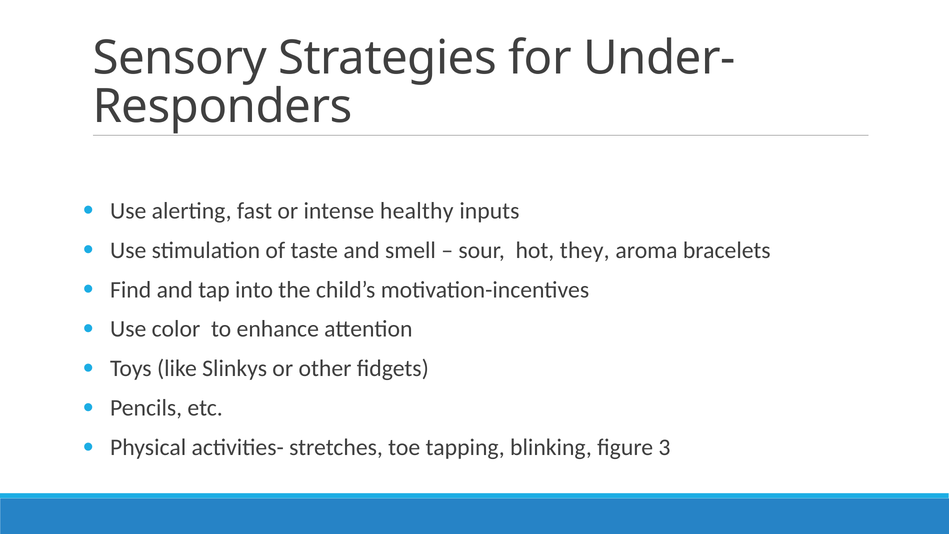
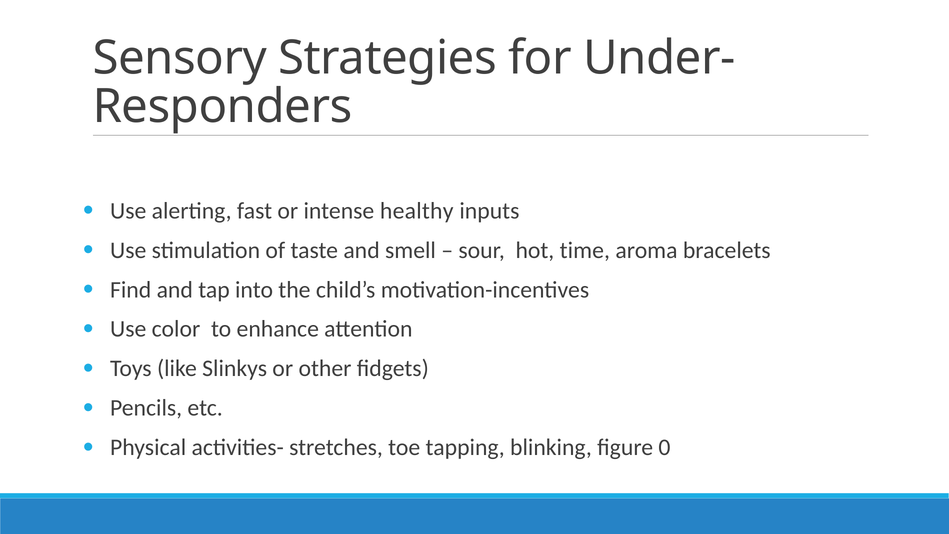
they: they -> time (585, 250)
3: 3 -> 0 (664, 447)
